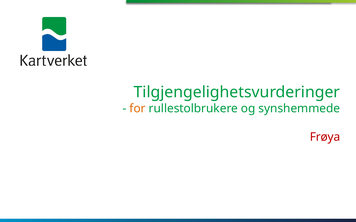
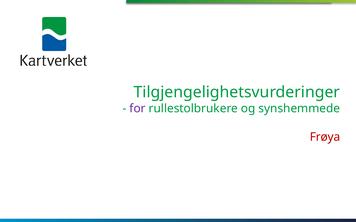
for colour: orange -> purple (138, 109)
